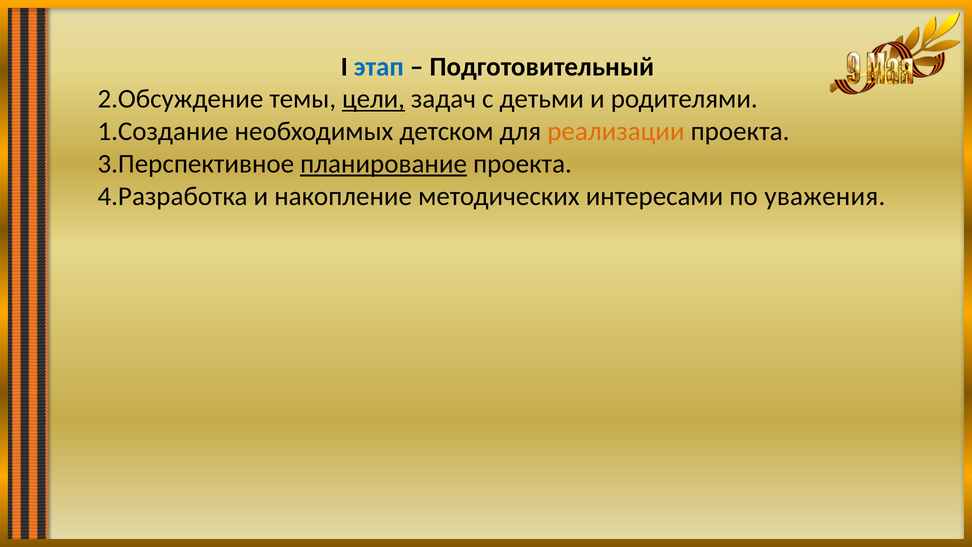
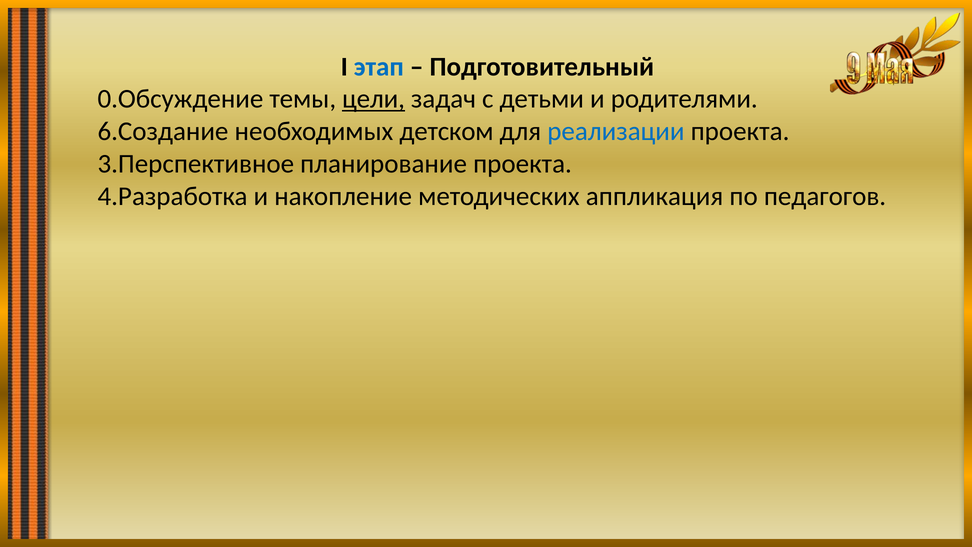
2.Обсуждение: 2.Обсуждение -> 0.Обсуждение (180, 99)
1.Создание: 1.Создание -> 6.Создание (163, 131)
реализации colour: orange -> blue (616, 131)
планирование underline: present -> none (384, 164)
интересами: интересами -> аппликация (655, 196)
уважения: уважения -> педагогов (825, 196)
